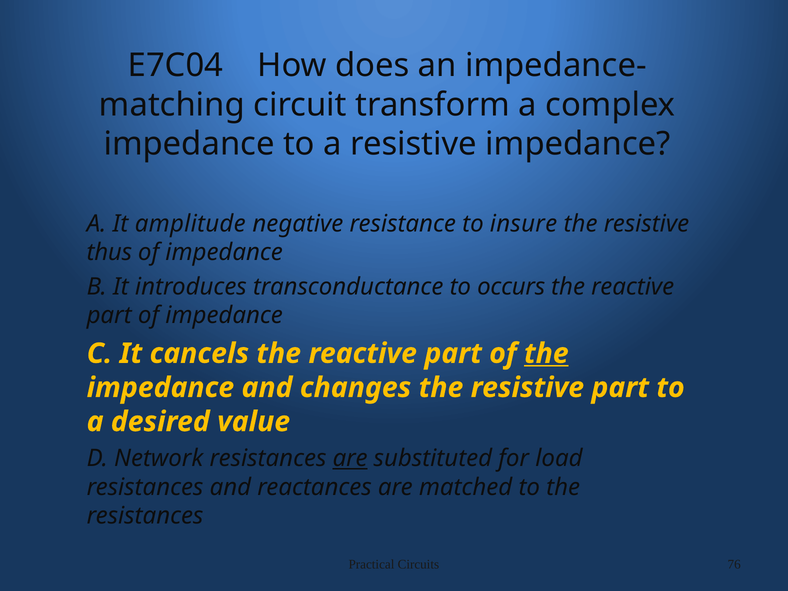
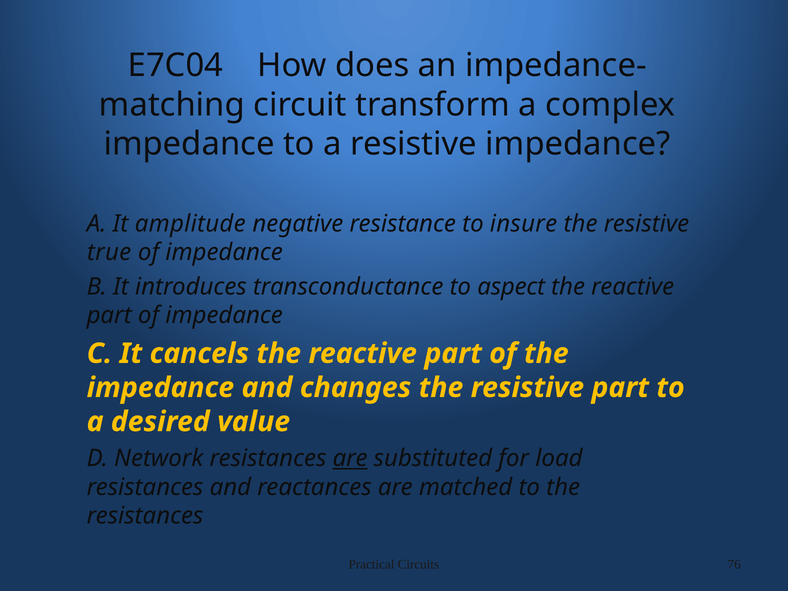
thus: thus -> true (109, 253)
occurs: occurs -> aspect (511, 287)
the underline: present -> none (546, 353)
